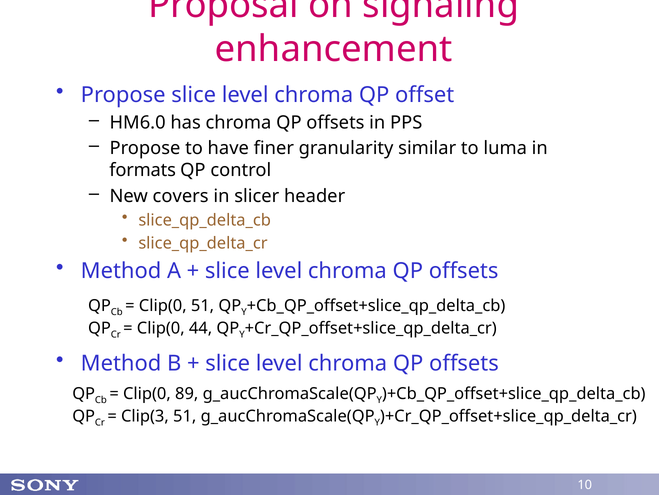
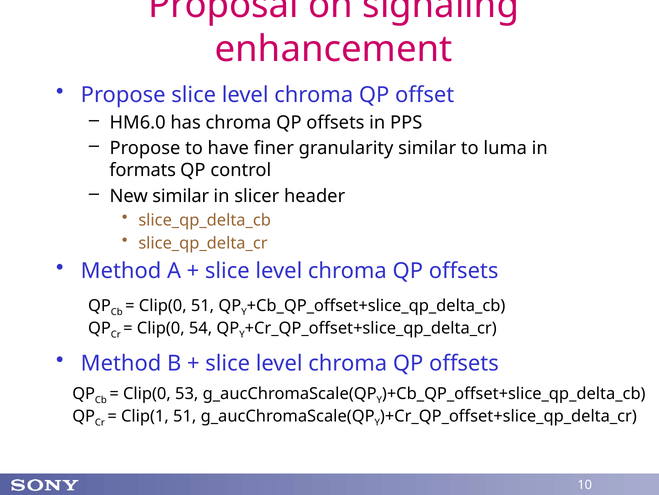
New covers: covers -> similar (181, 196)
44: 44 -> 54 (201, 328)
89: 89 -> 53 (187, 393)
Clip(3: Clip(3 -> Clip(1 (145, 416)
